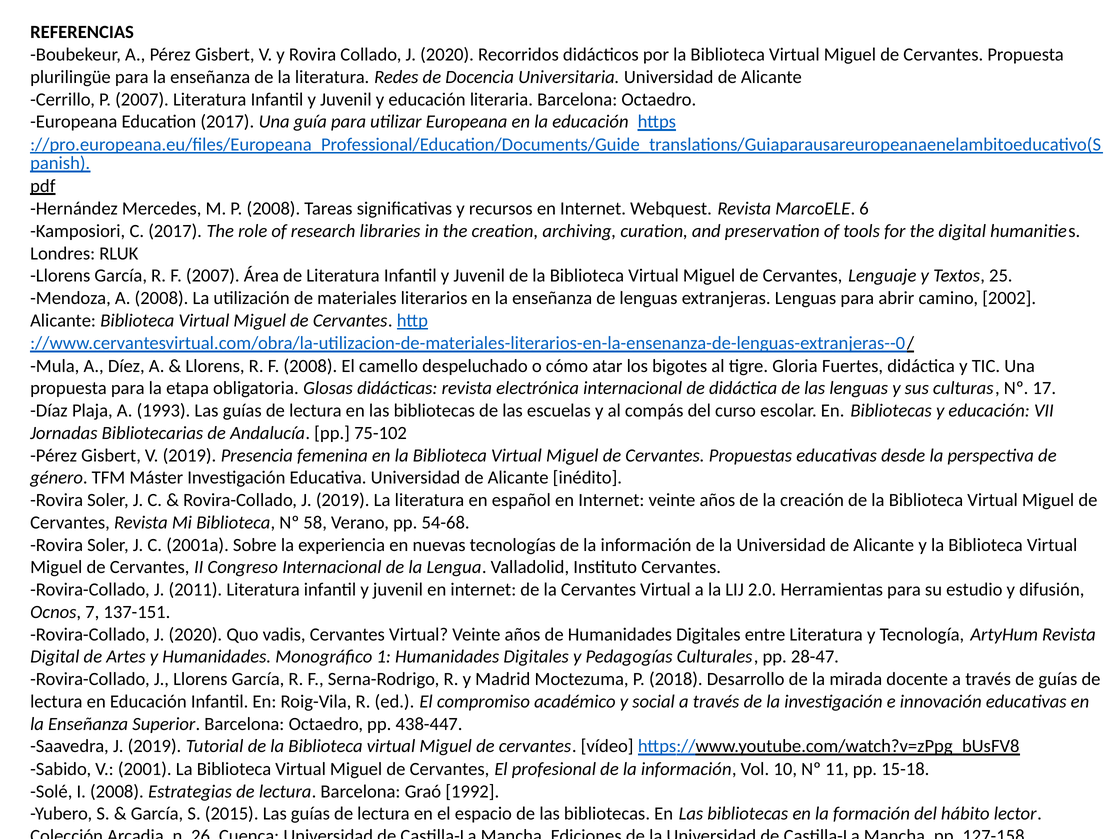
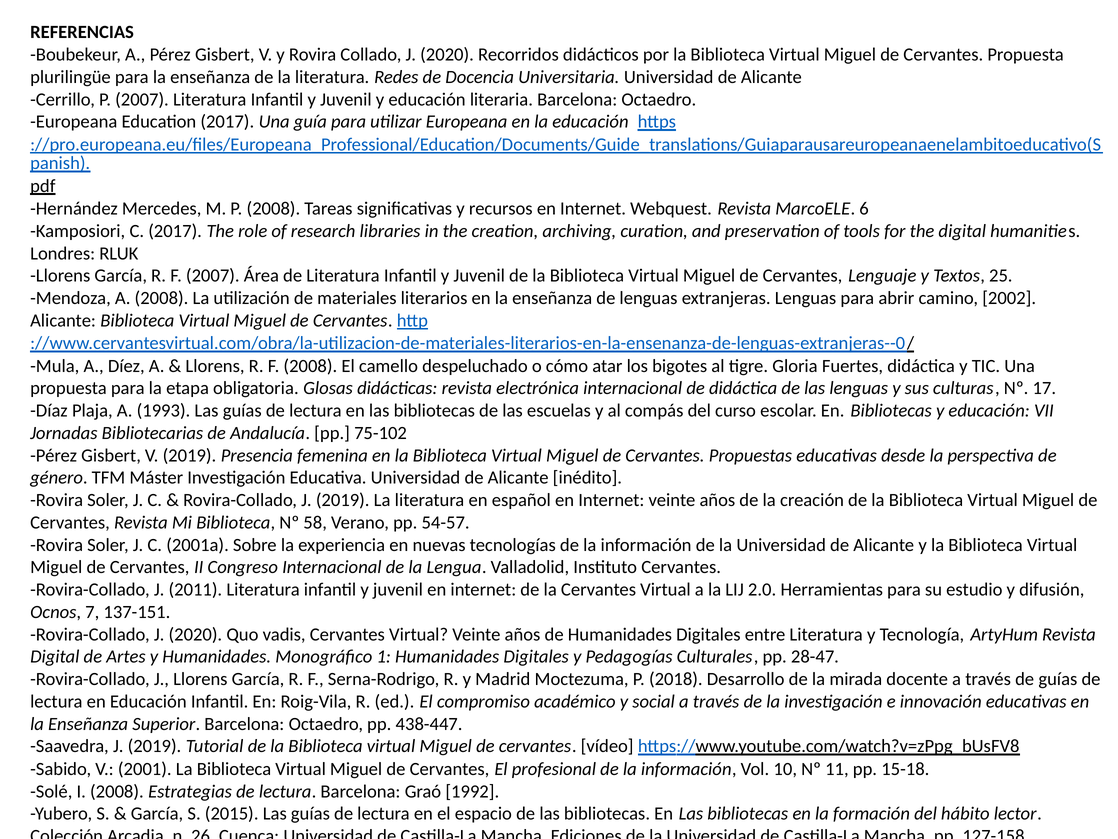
54-68: 54-68 -> 54-57 (446, 522)
